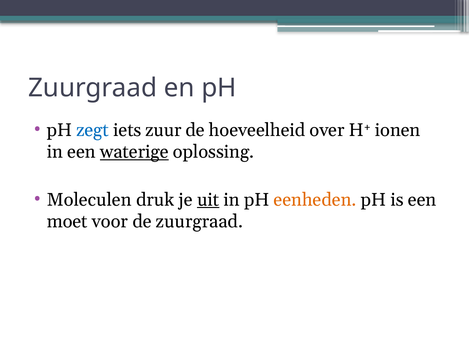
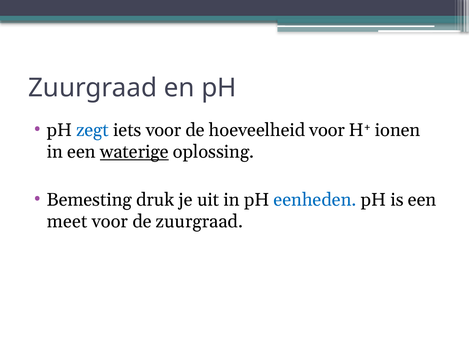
iets zuur: zuur -> voor (164, 130)
hoeveelheid over: over -> voor (327, 130)
Moleculen: Moleculen -> Bemesting (89, 200)
uit underline: present -> none (208, 200)
eenheden colour: orange -> blue (315, 200)
moet: moet -> meet (67, 221)
